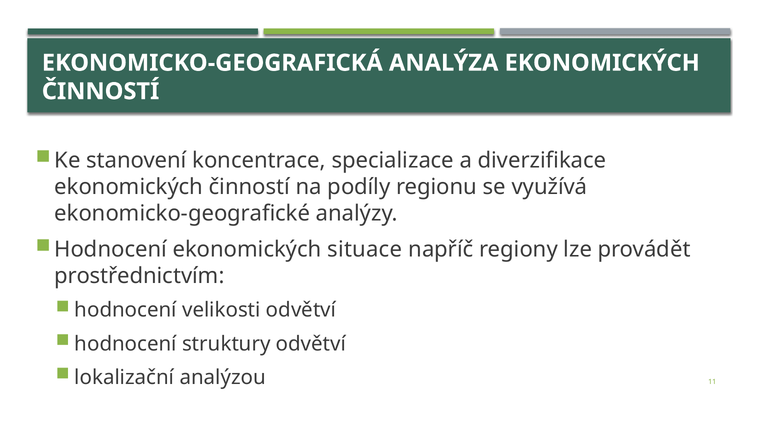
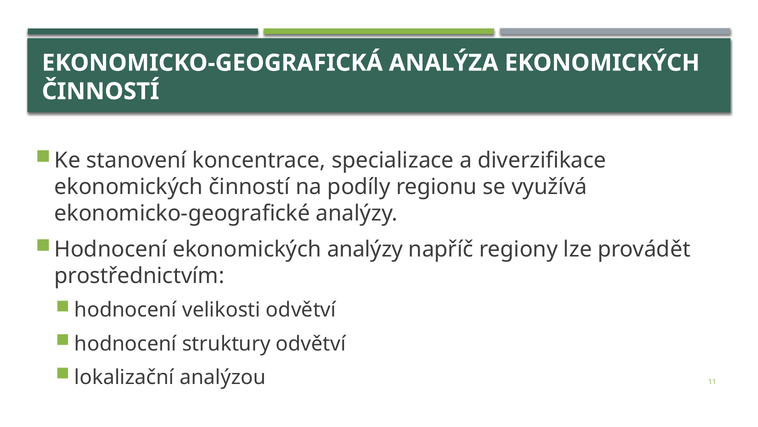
ekonomických situace: situace -> analýzy (365, 249)
